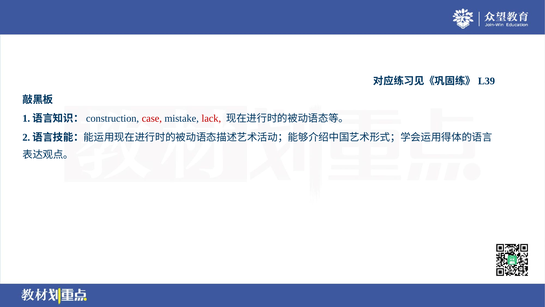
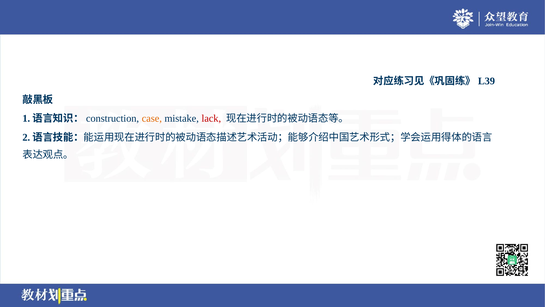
case colour: red -> orange (152, 118)
